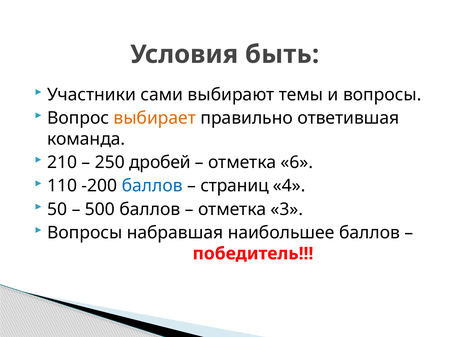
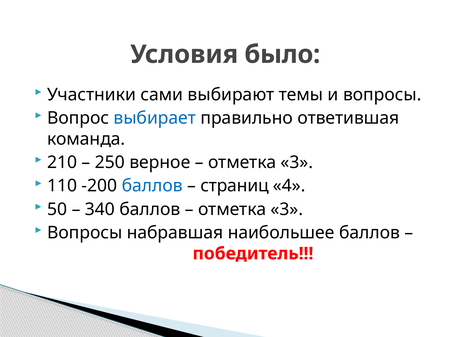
быть: быть -> было (282, 55)
выбирает colour: orange -> blue (155, 118)
дробей: дробей -> верное (160, 163)
6: 6 -> 3 (297, 163)
500: 500 -> 340 (100, 210)
